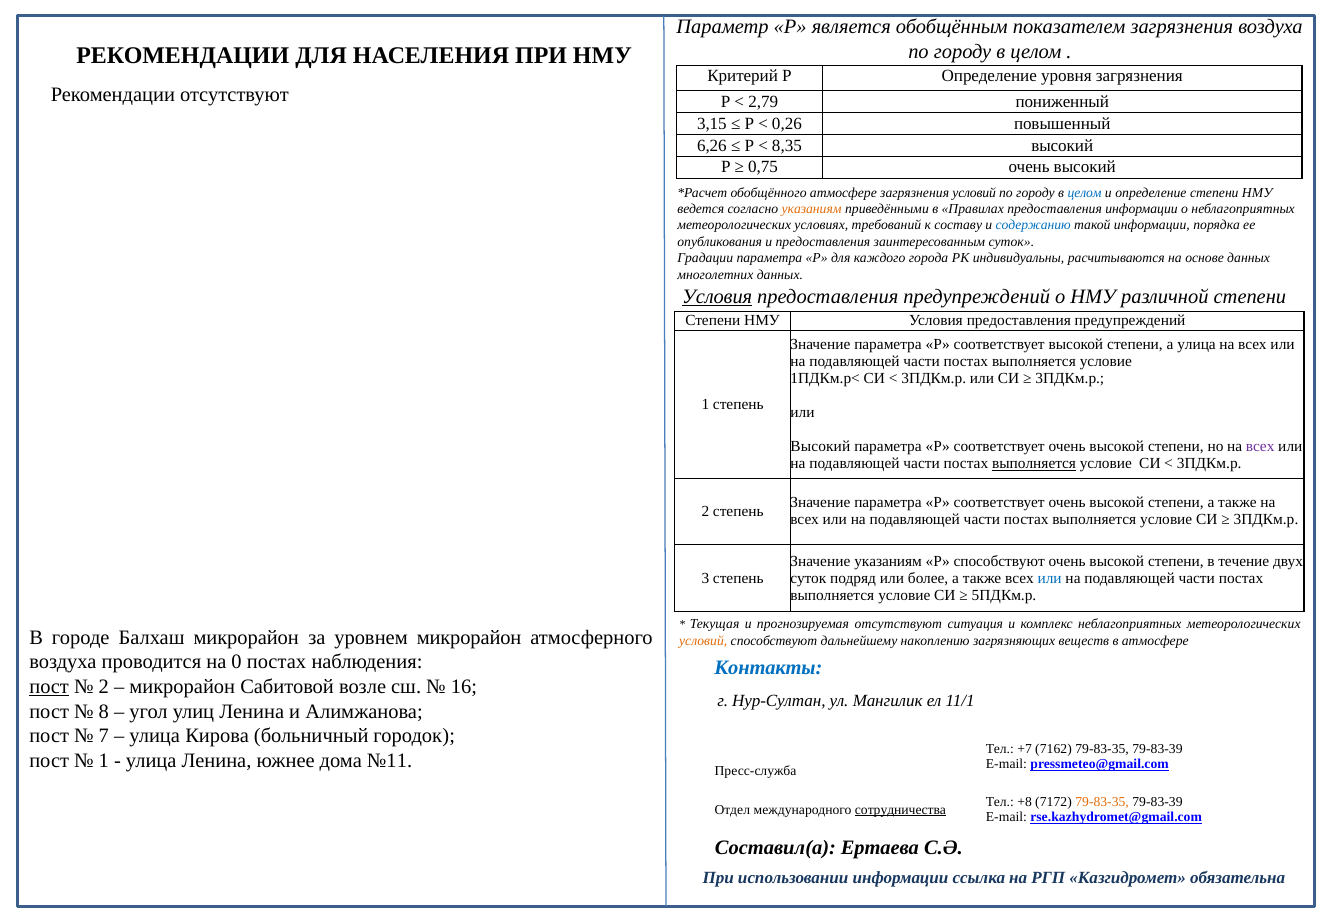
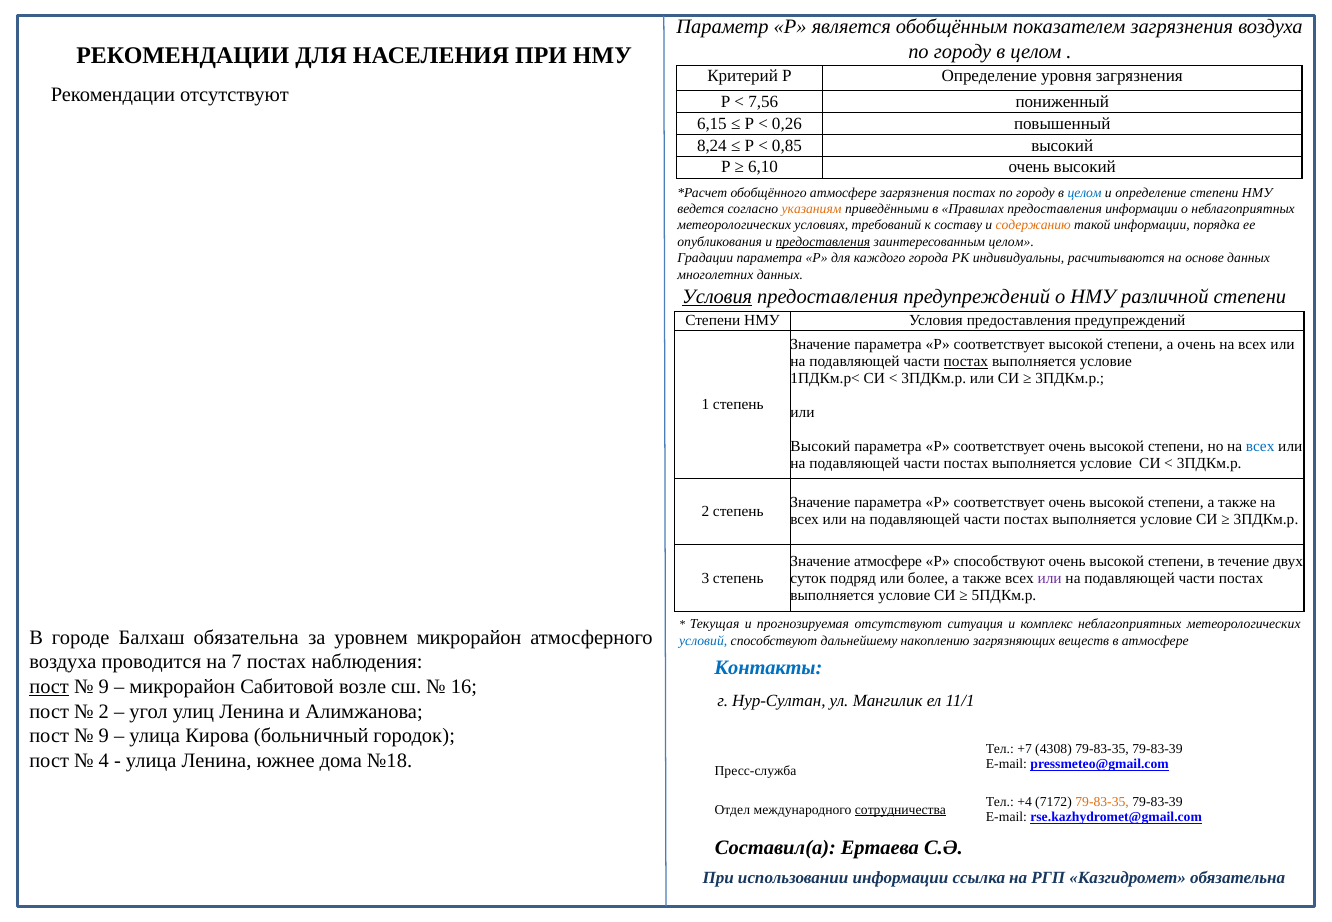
2,79: 2,79 -> 7,56 (763, 101)
3,15: 3,15 -> 6,15 (712, 123)
6,26: 6,26 -> 8,24 (712, 145)
8,35: 8,35 -> 0,85 (787, 145)
0,75: 0,75 -> 6,10 (763, 167)
загрязнения условий: условий -> постах (974, 193)
содержанию colour: blue -> orange (1033, 226)
предоставления underline: none -> present (823, 242)
заинтересованным суток: суток -> целом (1011, 242)
а улица: улица -> очень (1196, 345)
постах underline: none -> present (966, 362)
всех colour: purple -> blue (1260, 447)
выполняется underline: present -> none (1034, 464)
Значение указаниям: указаниям -> атмосфере (888, 561)
или colour: blue -> purple (1050, 578)
Балхаш микрорайон: микрорайон -> обязательна (246, 638)
условий colour: orange -> blue (703, 641)
0: 0 -> 7 (237, 662)
2: 2 -> 9 (104, 687)
8: 8 -> 2 (104, 711)
7: 7 -> 9 (104, 736)
7162: 7162 -> 4308 (1054, 749)
1: 1 -> 4 (104, 761)
№11: №11 -> №18 (390, 761)
+8: +8 -> +4 (1025, 802)
